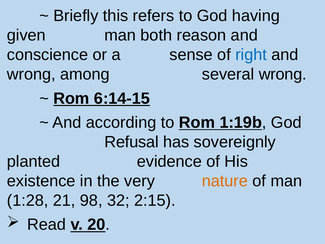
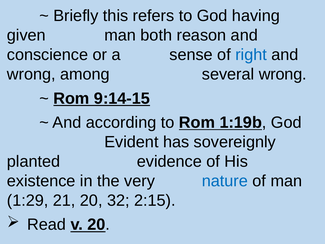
6:14-15: 6:14-15 -> 9:14-15 (122, 98)
Refusal: Refusal -> Evident (131, 142)
nature colour: orange -> blue (225, 181)
1:28: 1:28 -> 1:29 (28, 200)
21 98: 98 -> 20 (91, 200)
